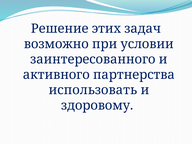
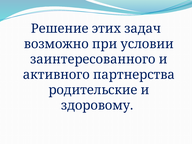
использовать: использовать -> родительские (93, 90)
